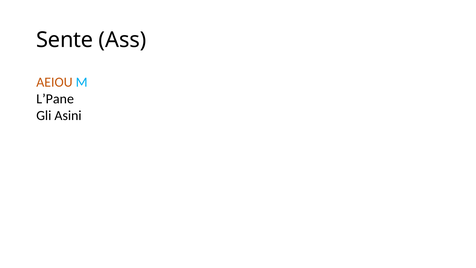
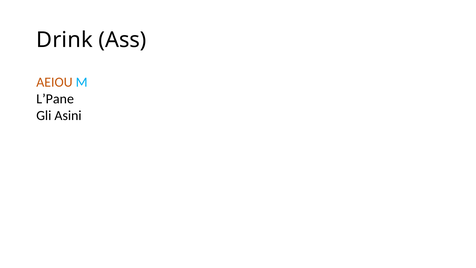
Sente: Sente -> Drink (65, 40)
